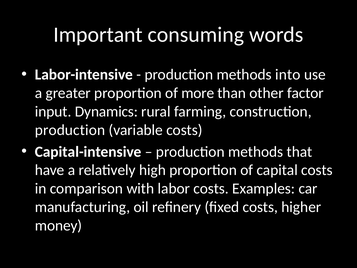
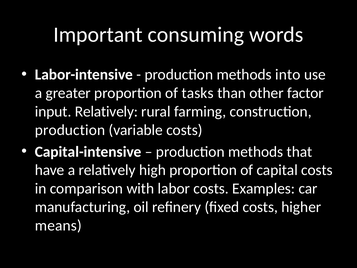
more: more -> tasks (198, 93)
input Dynamics: Dynamics -> Relatively (106, 111)
money: money -> means (58, 225)
